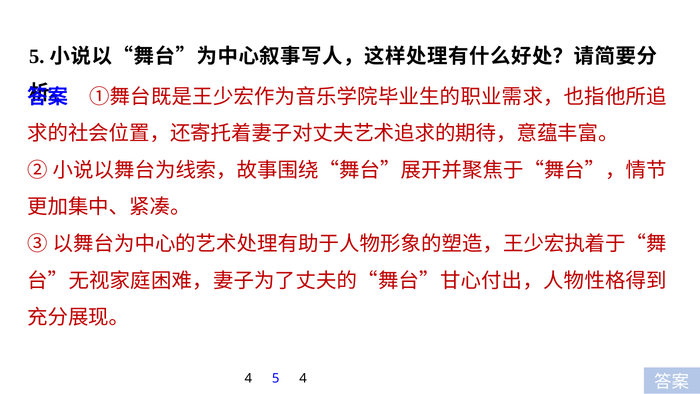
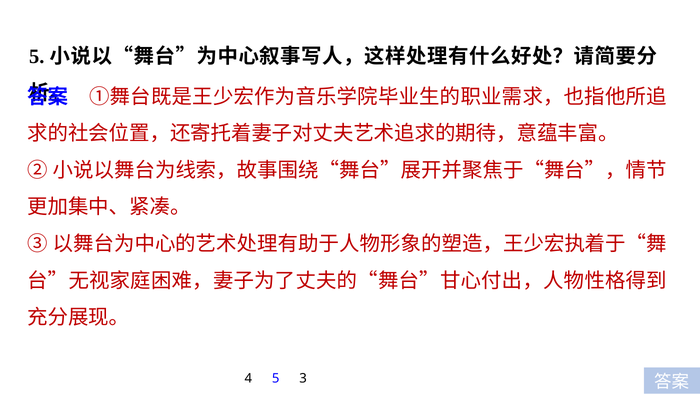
5 4: 4 -> 3 (303, 378)
